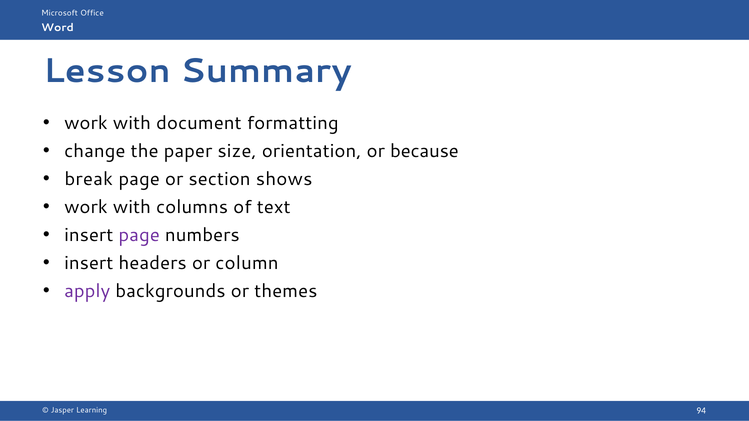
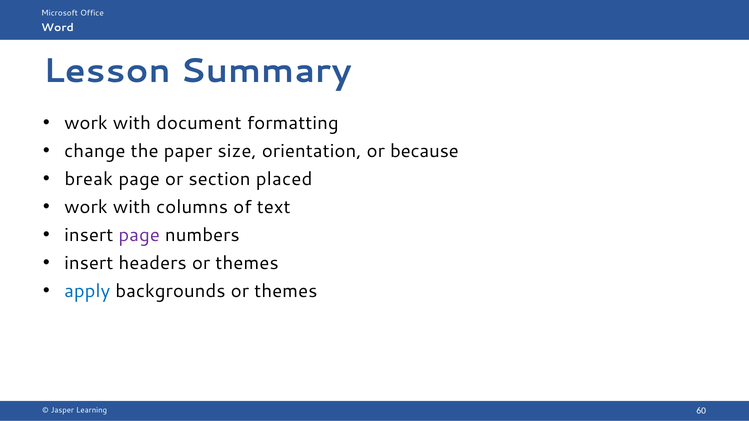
shows: shows -> placed (284, 179)
headers or column: column -> themes (247, 263)
apply colour: purple -> blue (87, 291)
94: 94 -> 60 (701, 411)
